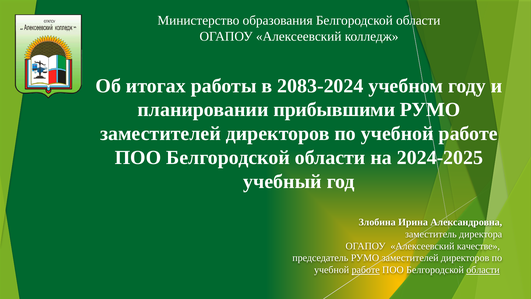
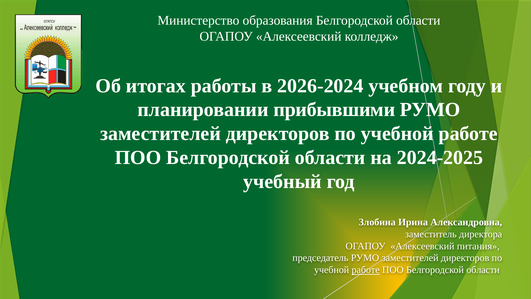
2083-2024: 2083-2024 -> 2026-2024 (320, 86)
качестве: качестве -> питания (478, 246)
области underline: present -> none (483, 270)
